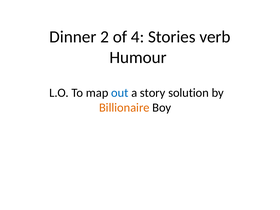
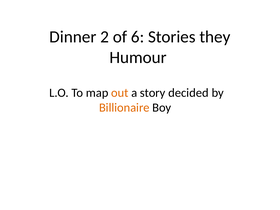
4: 4 -> 6 (138, 37)
verb: verb -> they (215, 37)
out colour: blue -> orange (120, 93)
solution: solution -> decided (188, 93)
